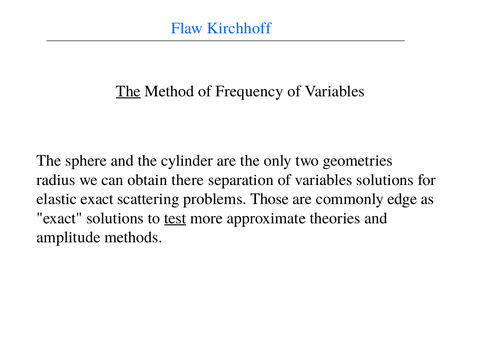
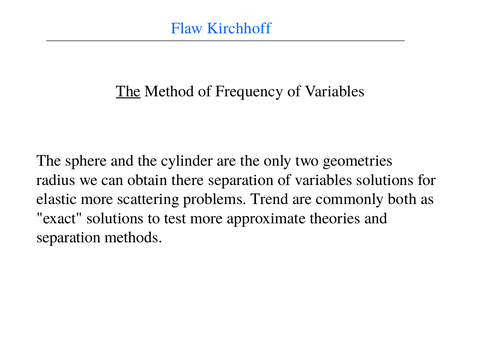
elastic exact: exact -> more (97, 199)
Those: Those -> Trend (270, 199)
edge: edge -> both (402, 199)
test underline: present -> none (175, 218)
amplitude: amplitude -> separation (69, 237)
